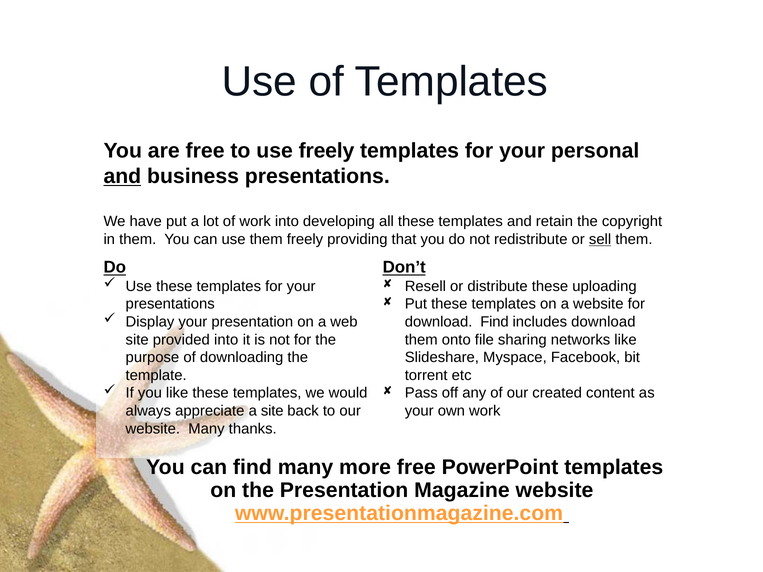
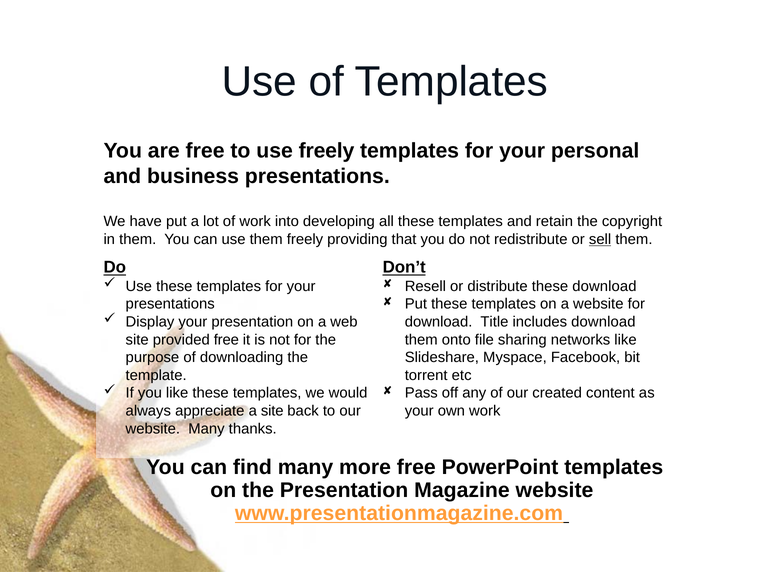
and underline: present -> none (122, 177)
these uploading: uploading -> download (604, 286)
download Find: Find -> Title (494, 322)
provided into: into -> free (226, 340)
